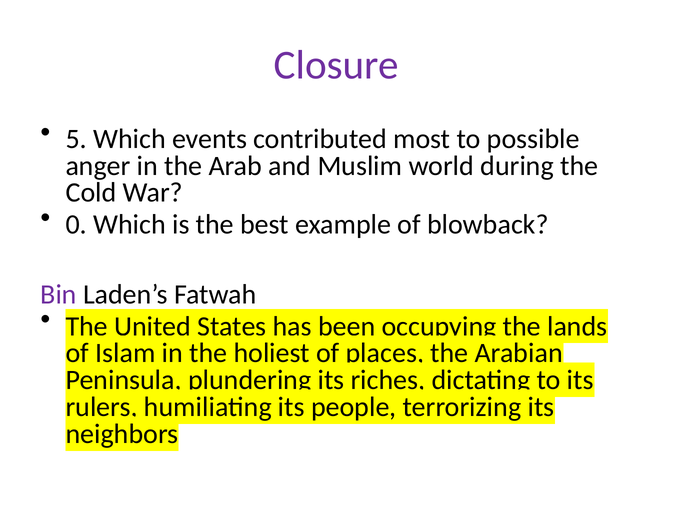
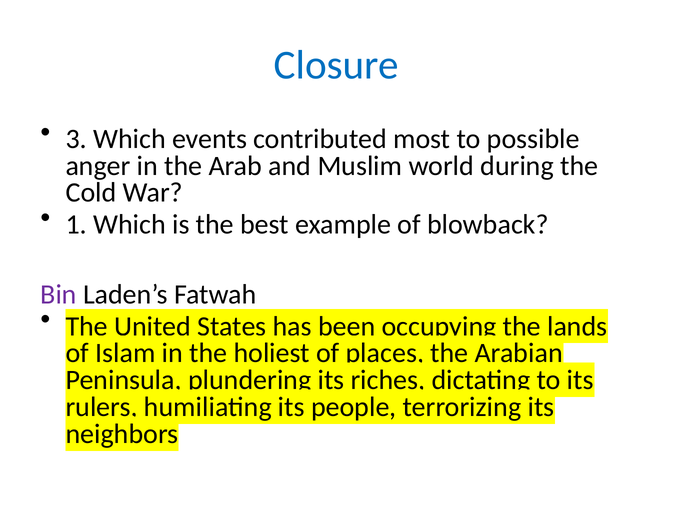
Closure colour: purple -> blue (336, 65)
5: 5 -> 3 (76, 139)
0: 0 -> 1 (76, 224)
